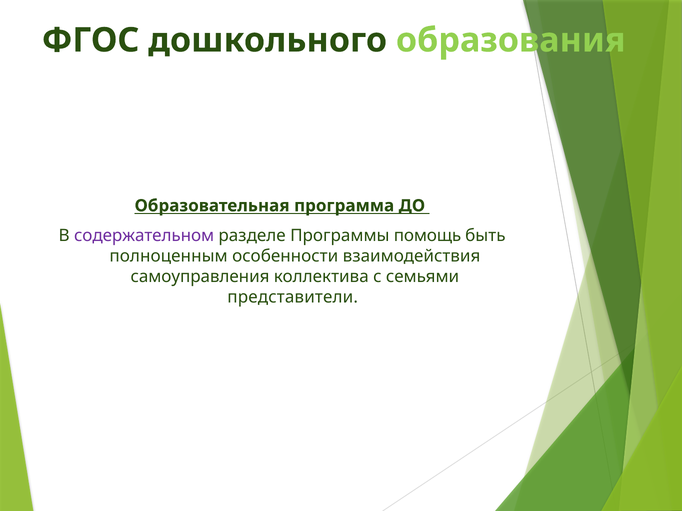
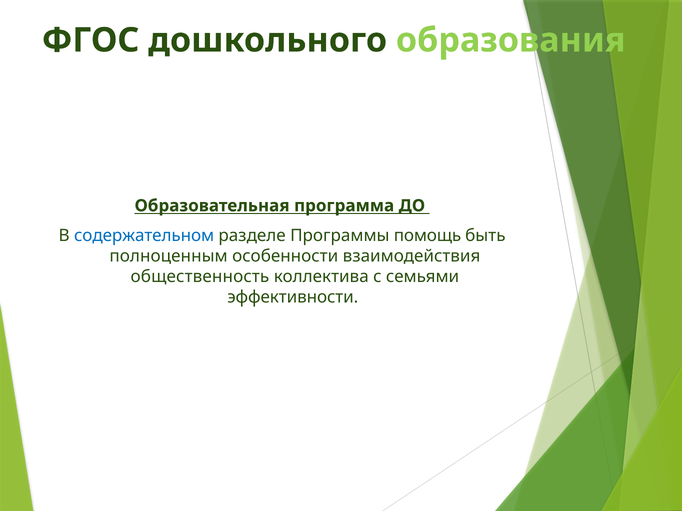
содержательном colour: purple -> blue (144, 236)
самоуправления: самоуправления -> общественность (200, 277)
представители: представители -> эффективности (293, 297)
